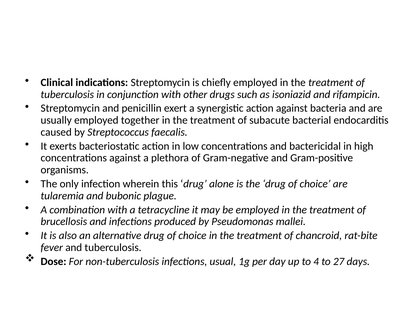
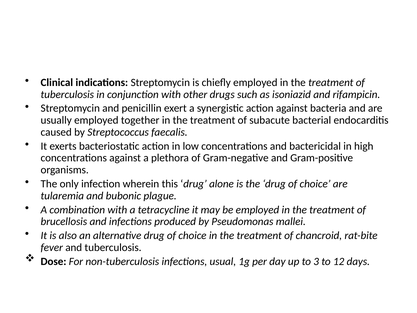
4: 4 -> 3 (316, 261)
27: 27 -> 12 (339, 261)
